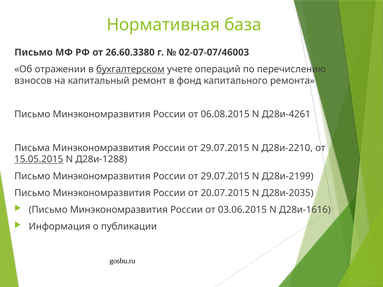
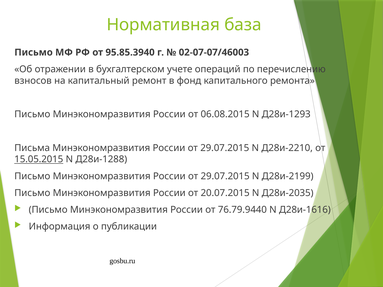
26.60.3380: 26.60.3380 -> 95.85.3940 (130, 52)
бухгалтерском underline: present -> none (130, 69)
Д28и-4261: Д28и-4261 -> Д28и-1293 (286, 114)
03.06.2015: 03.06.2015 -> 76.79.9440 (242, 210)
